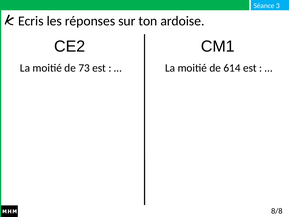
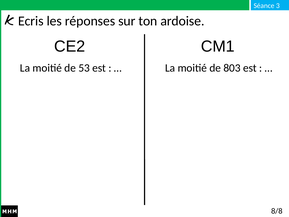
73: 73 -> 53 (84, 68)
614: 614 -> 803 (232, 68)
